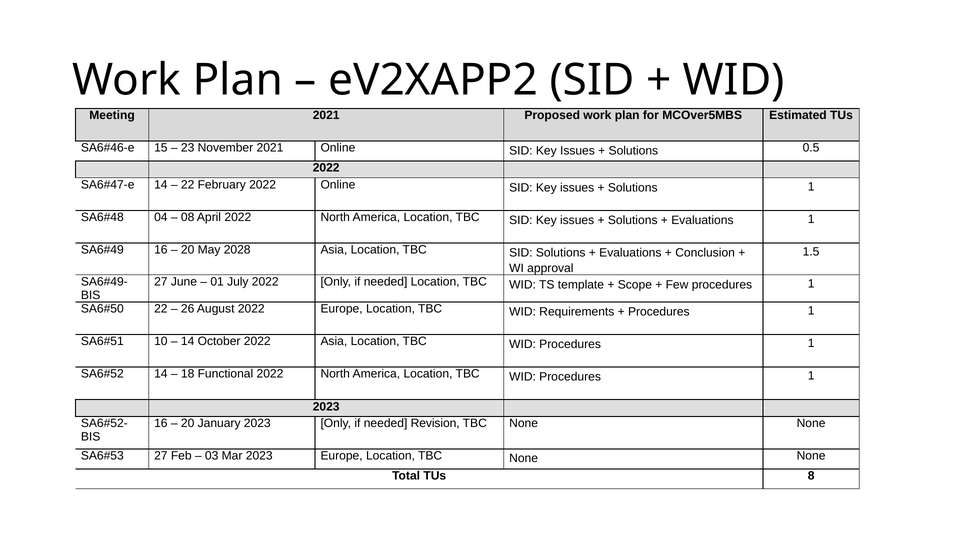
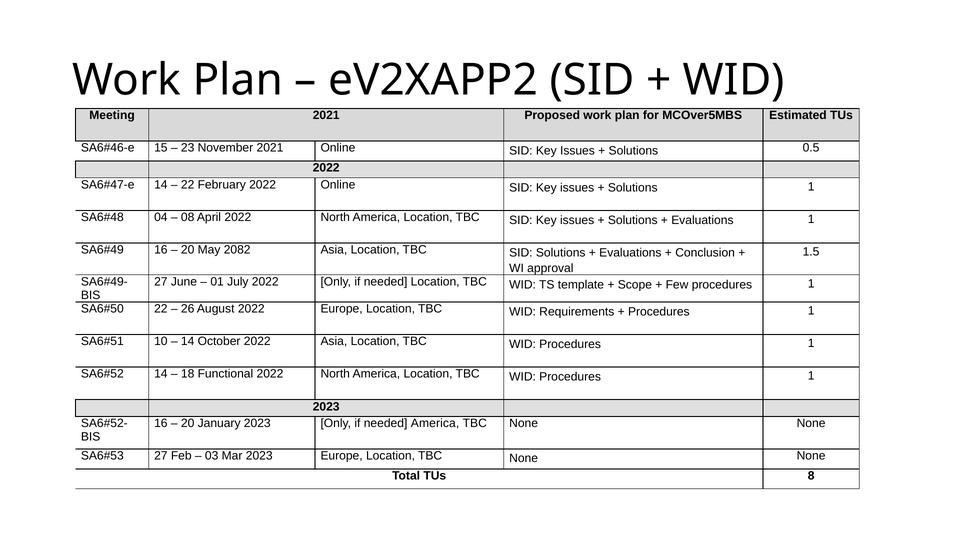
2028: 2028 -> 2082 (237, 250)
needed Revision: Revision -> America (435, 424)
